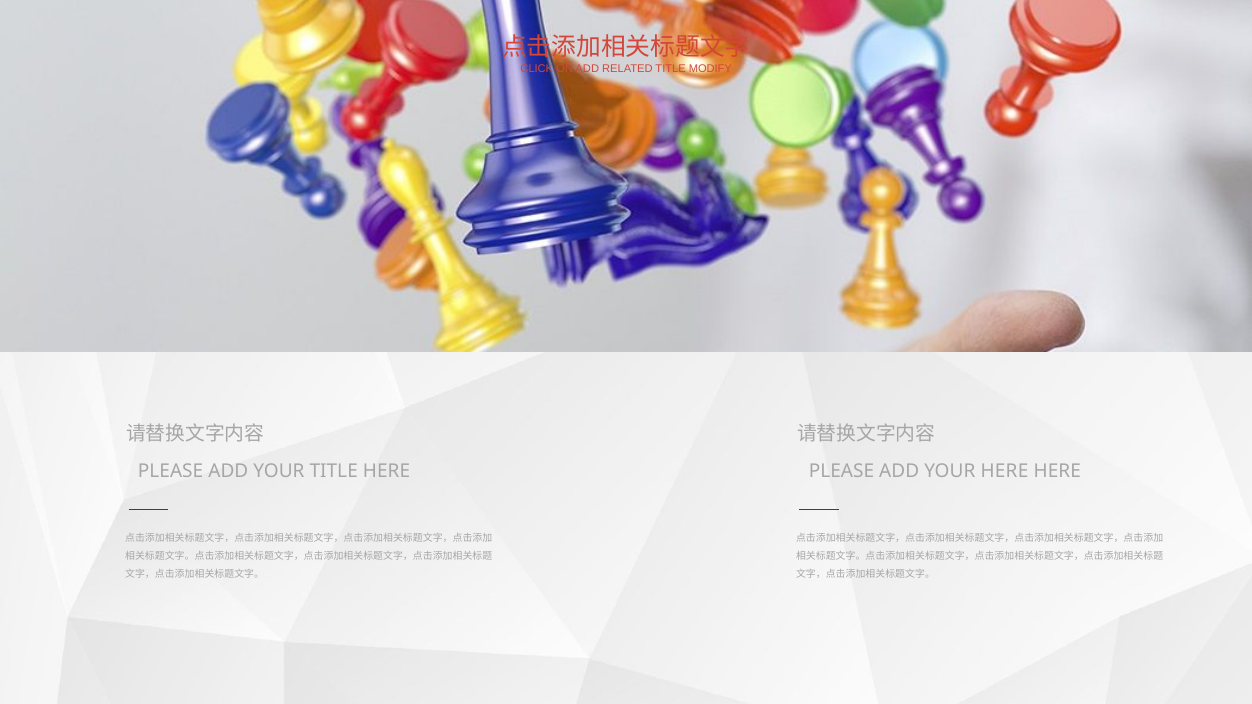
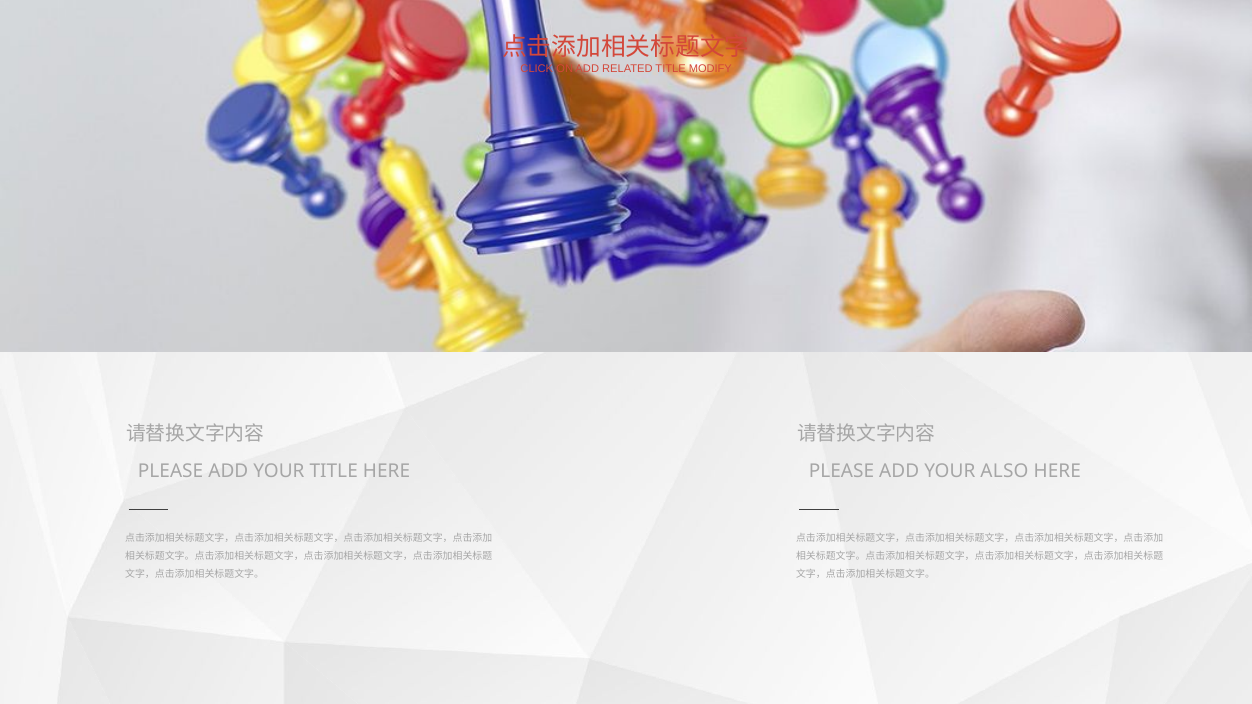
YOUR HERE: HERE -> ALSO (1005, 471)
